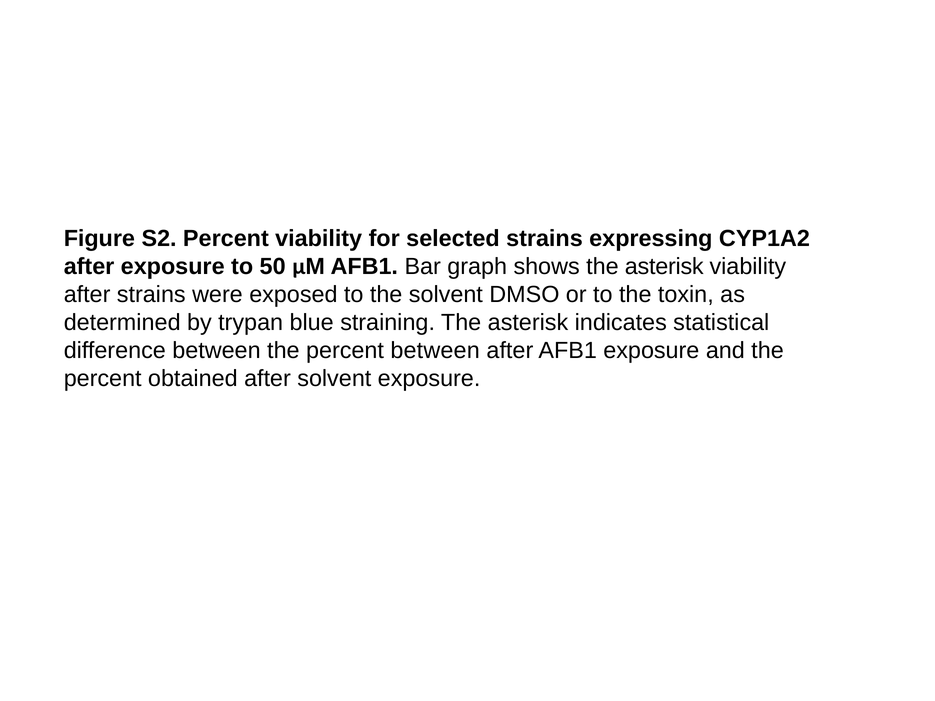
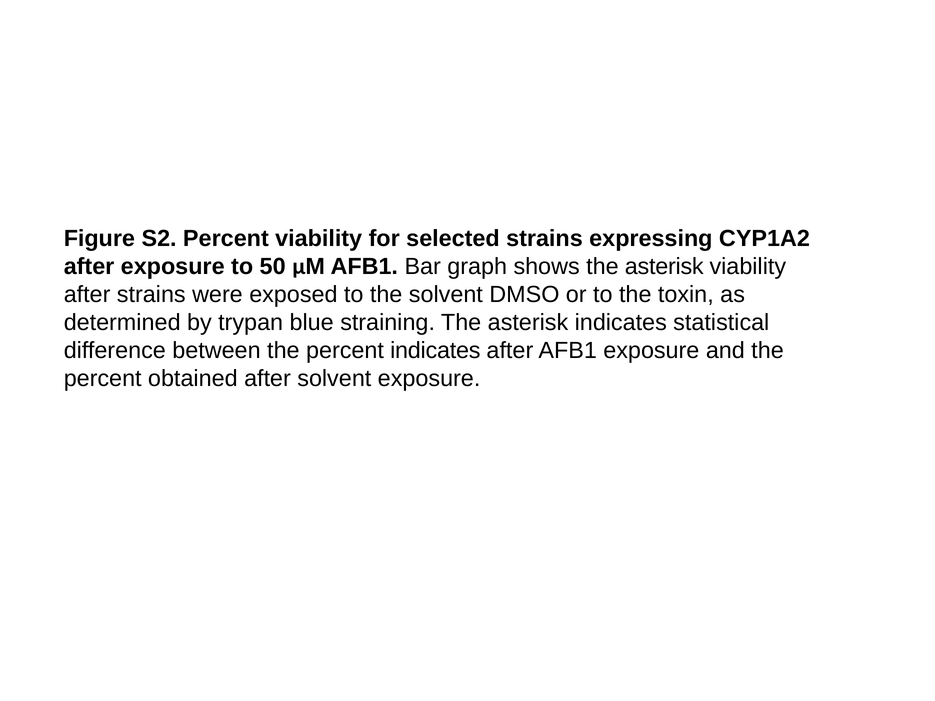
percent between: between -> indicates (435, 351)
